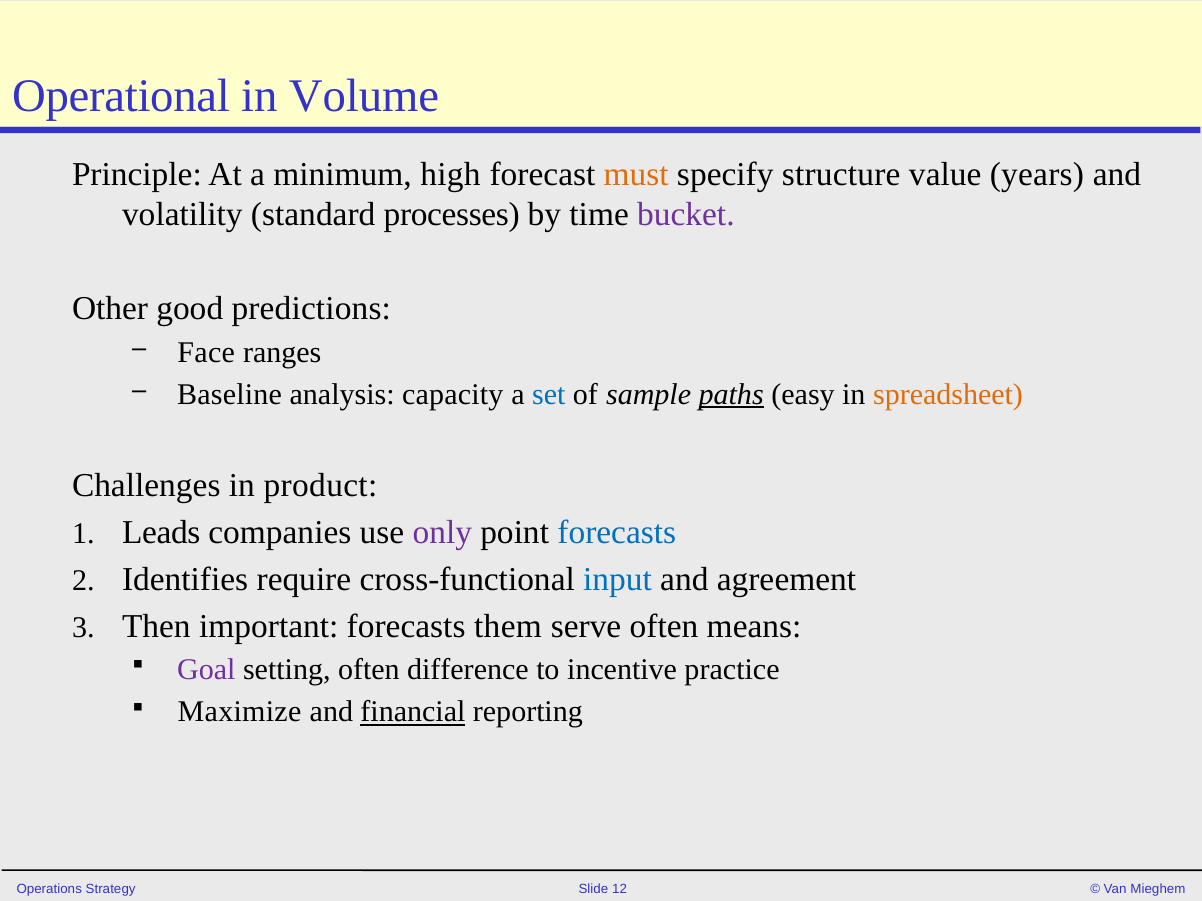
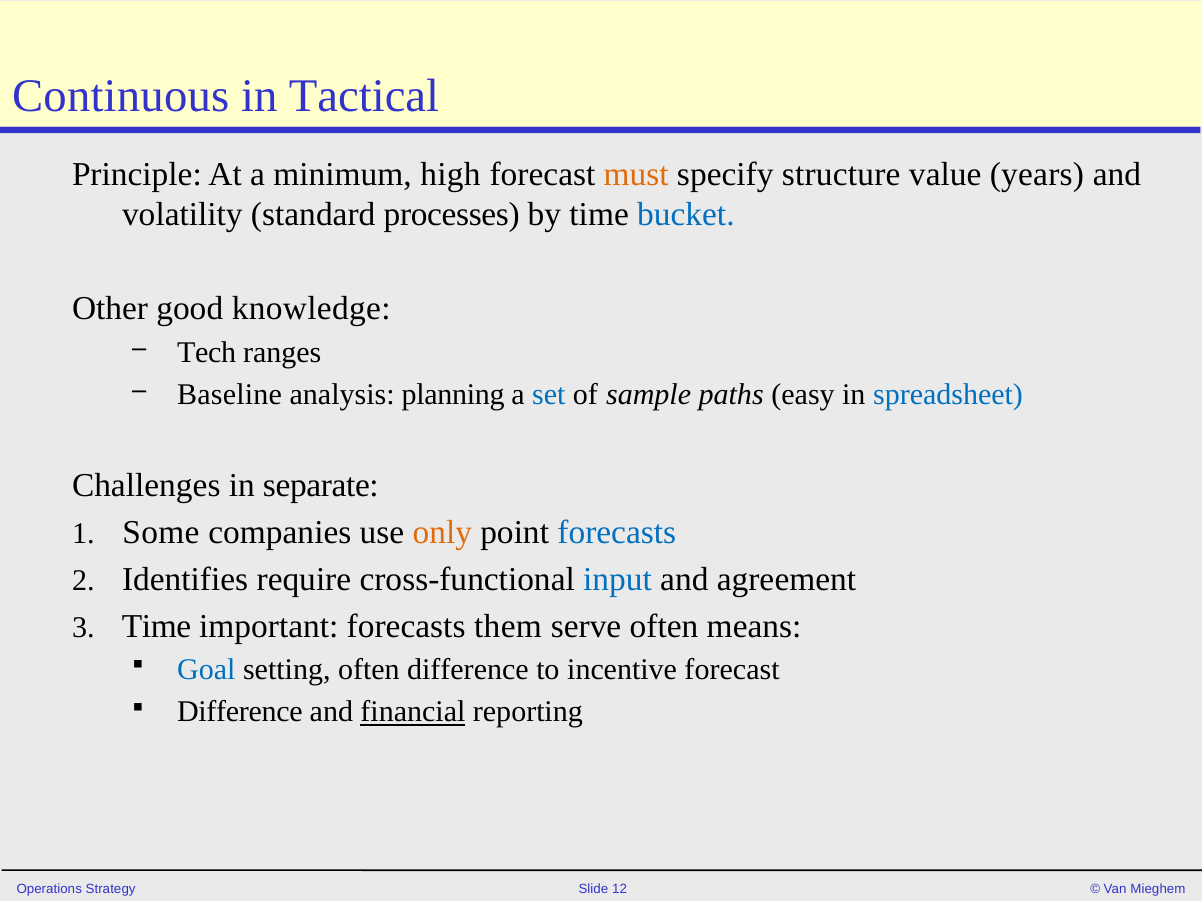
Operational: Operational -> Continuous (121, 96)
Volume: Volume -> Tactical (364, 96)
bucket colour: purple -> blue (686, 215)
predictions: predictions -> knowledge (311, 309)
Face: Face -> Tech (207, 352)
capacity: capacity -> planning (453, 394)
paths underline: present -> none (731, 394)
spreadsheet colour: orange -> blue (948, 394)
product: product -> separate (321, 486)
Leads: Leads -> Some (161, 533)
only colour: purple -> orange (442, 533)
Then: Then -> Time (157, 626)
Goal colour: purple -> blue (206, 670)
incentive practice: practice -> forecast (732, 670)
Maximize: Maximize -> Difference (240, 712)
